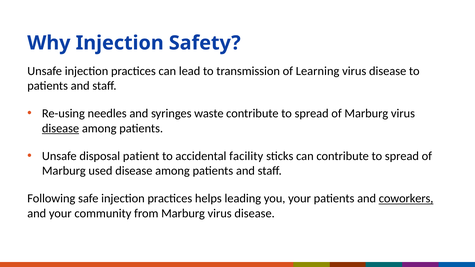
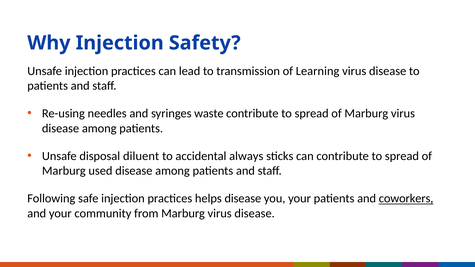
disease underline: present -> none (61, 128)
patient: patient -> diluent (141, 156)
facility: facility -> always (246, 156)
helps leading: leading -> disease (243, 199)
